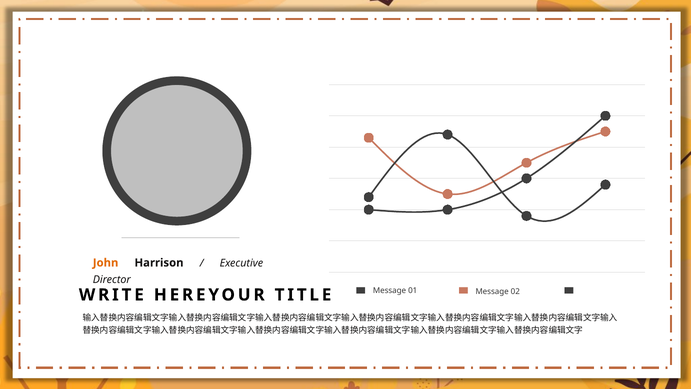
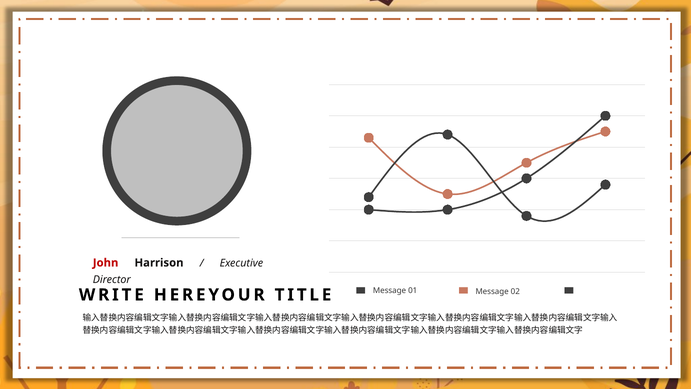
John colour: orange -> red (106, 263)
